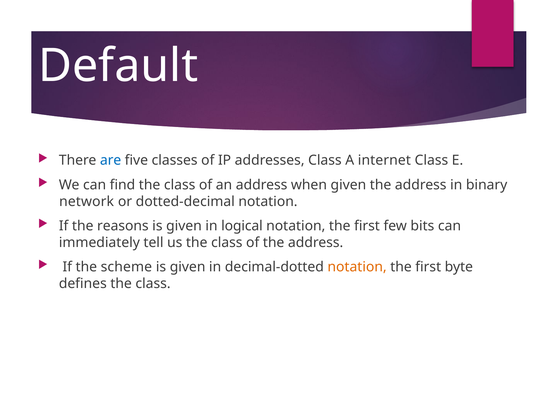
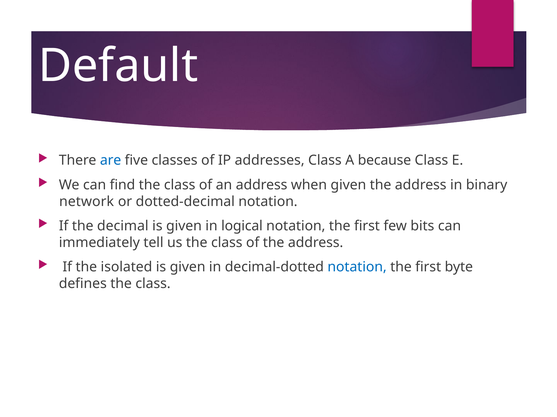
internet: internet -> because (384, 161)
reasons: reasons -> decimal (123, 226)
scheme: scheme -> isolated (126, 267)
notation colour: orange -> blue (357, 267)
